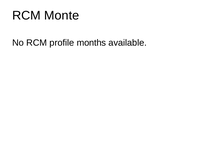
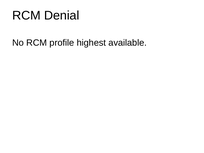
Monte: Monte -> Denial (62, 15)
months: months -> highest (91, 43)
